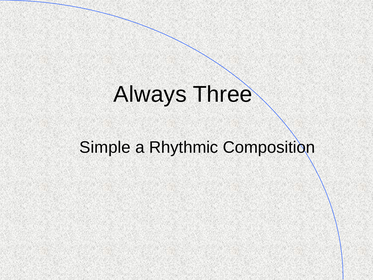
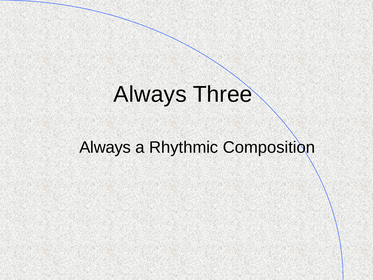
Simple: Simple -> Always (105, 147)
